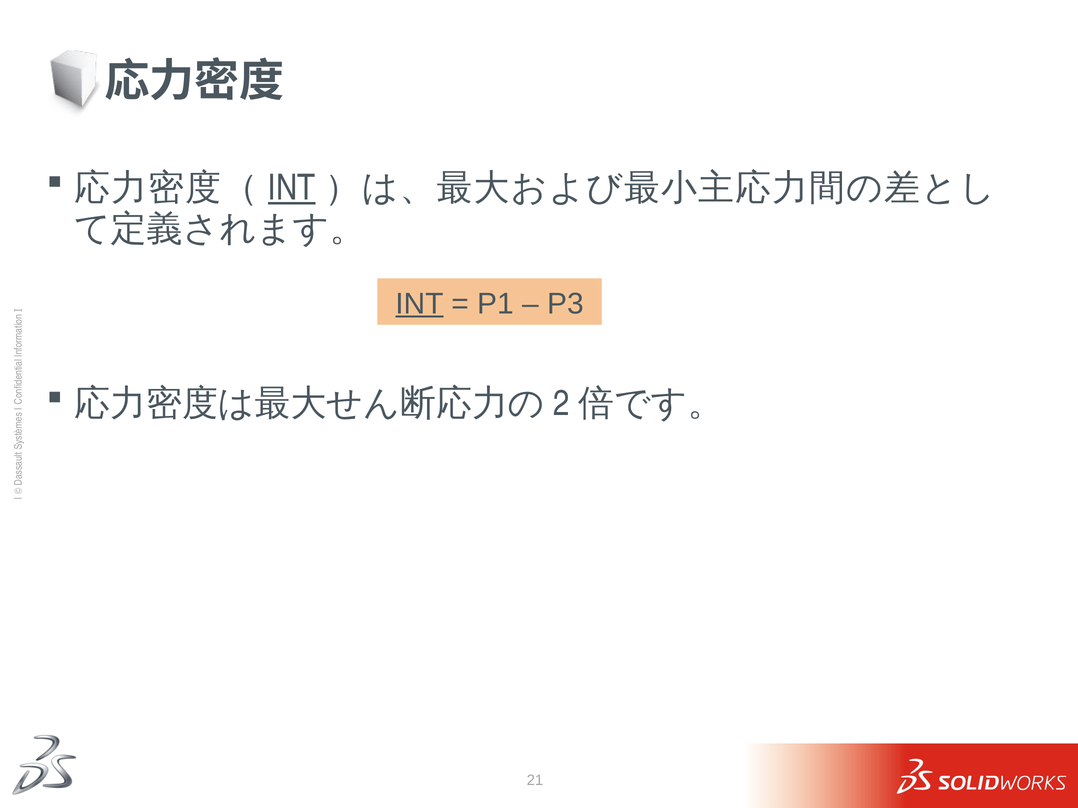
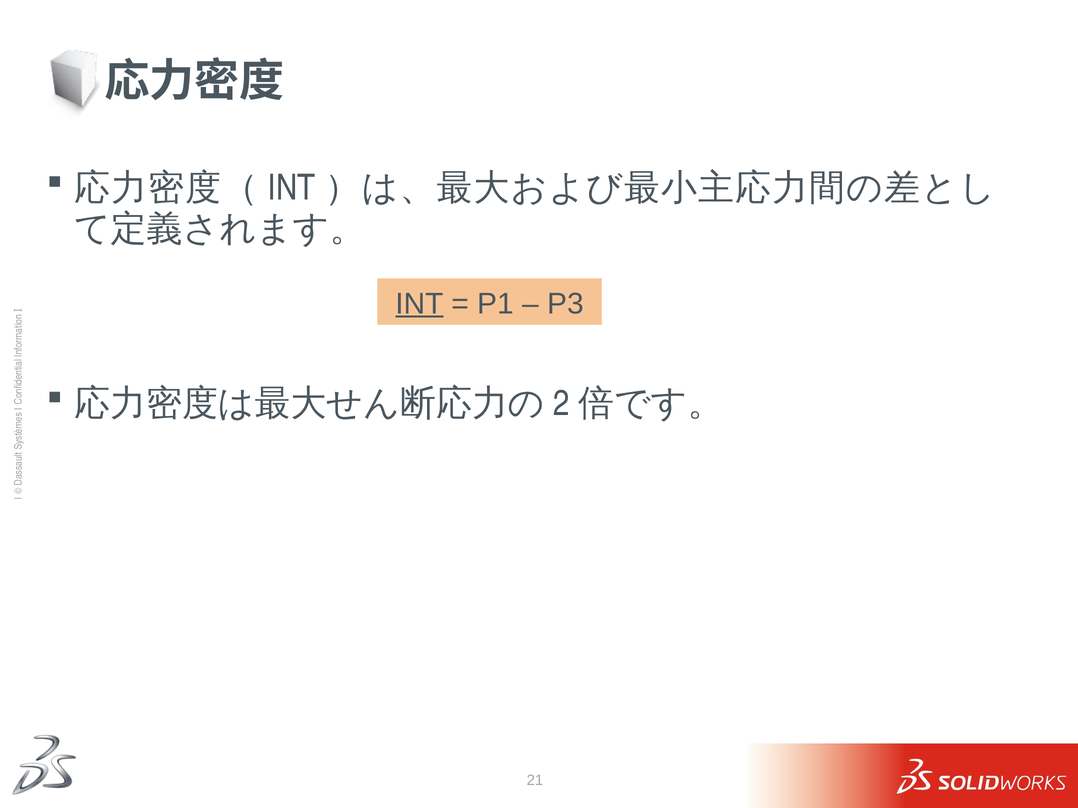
INT underline: present -> none (292, 188)
